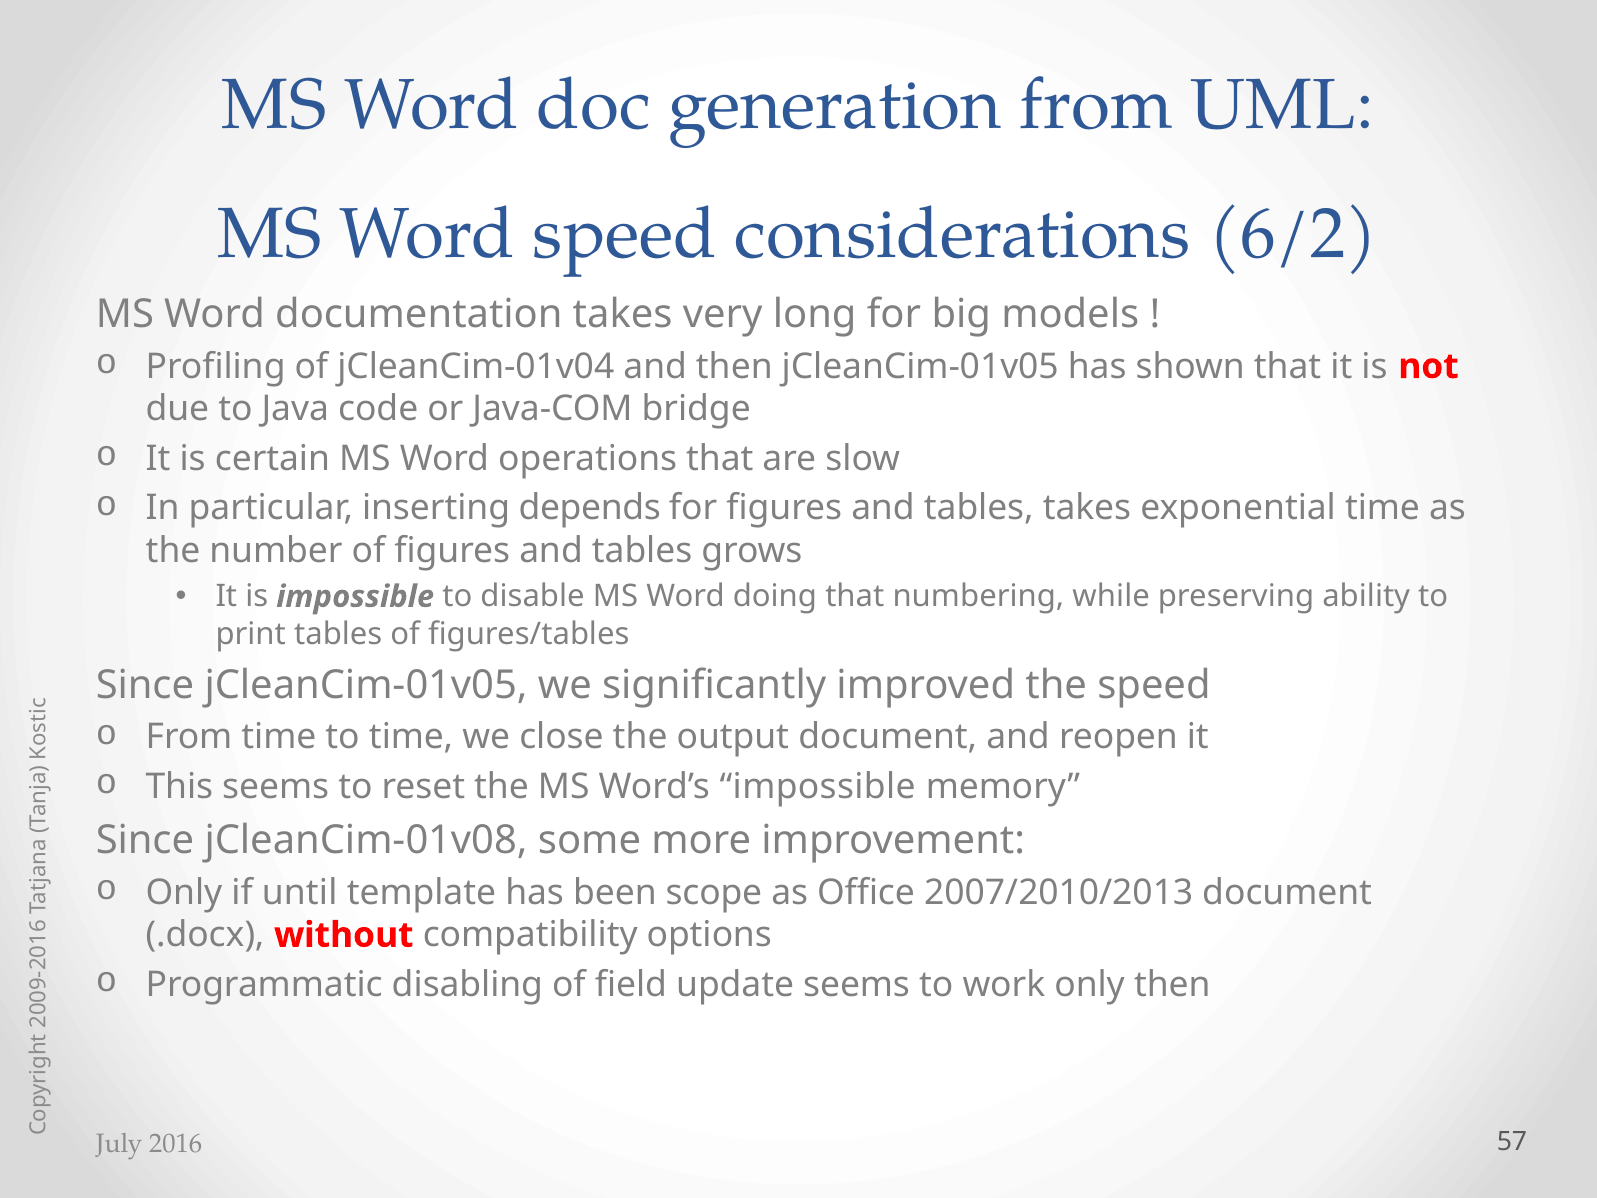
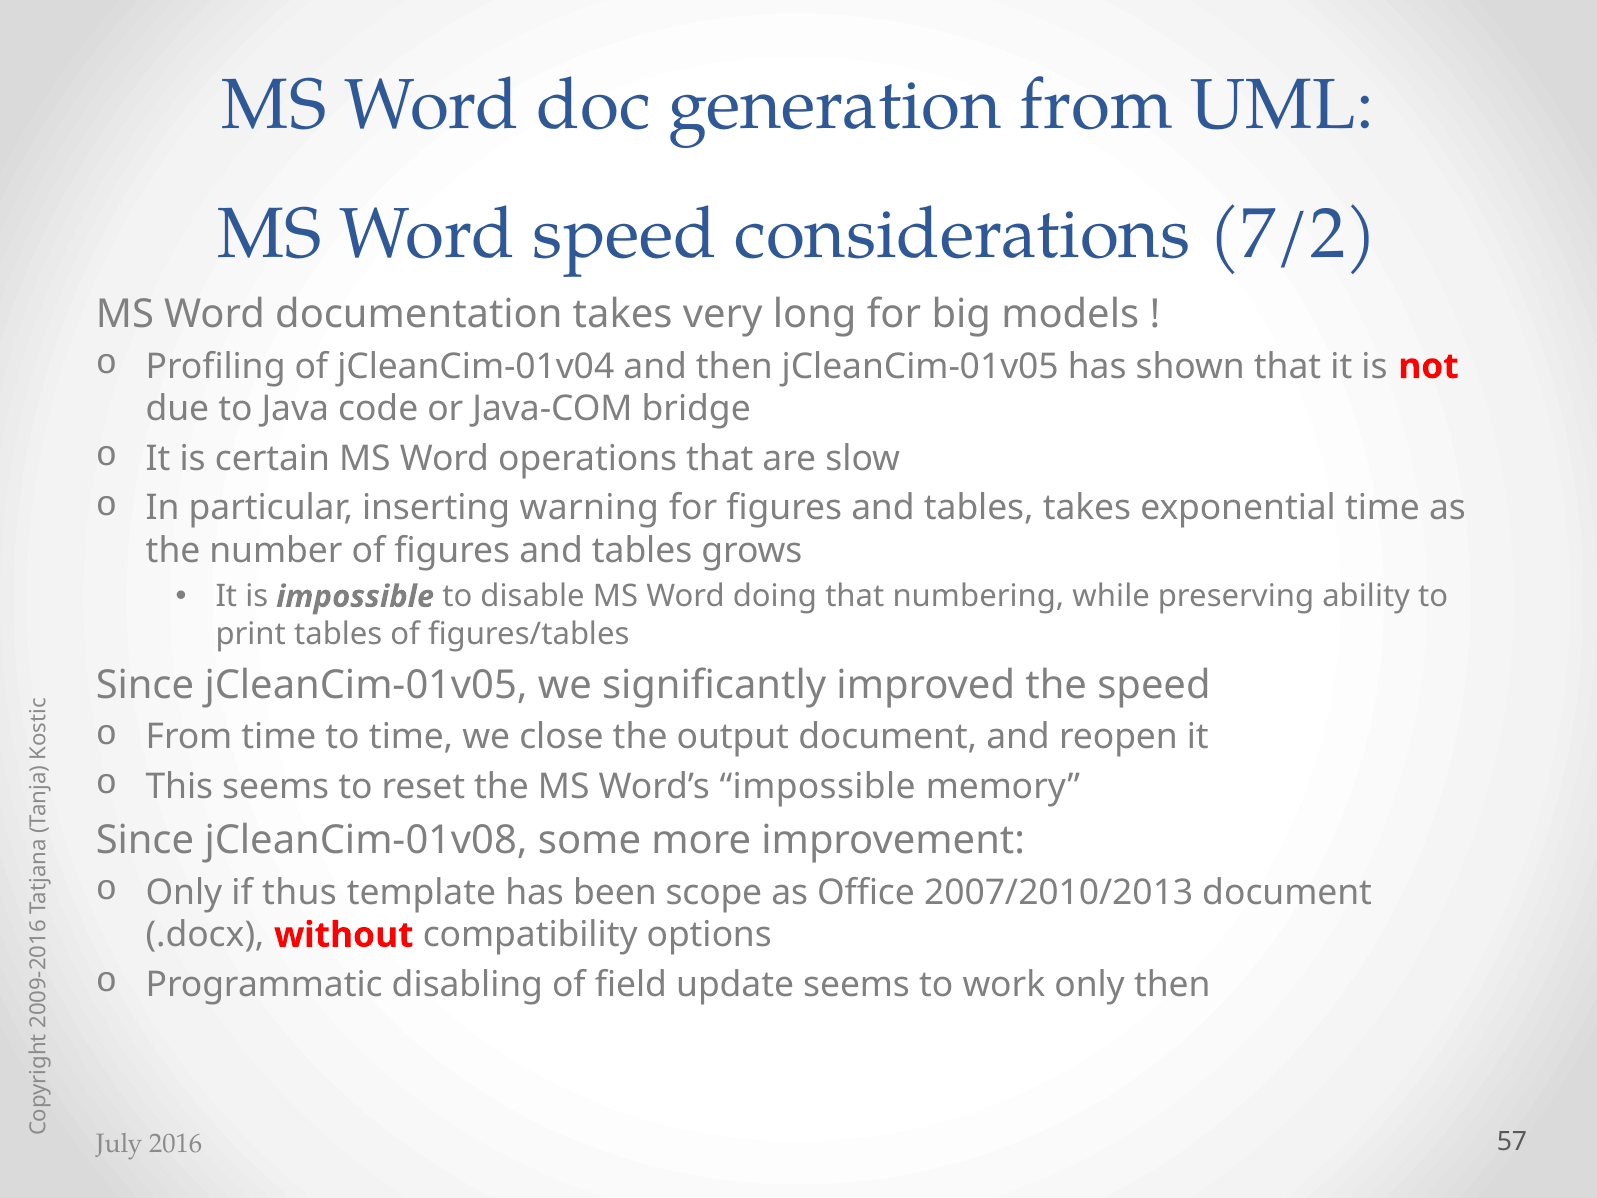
6/2: 6/2 -> 7/2 (1293, 234)
depends: depends -> warning (589, 508)
until: until -> thus (300, 892)
